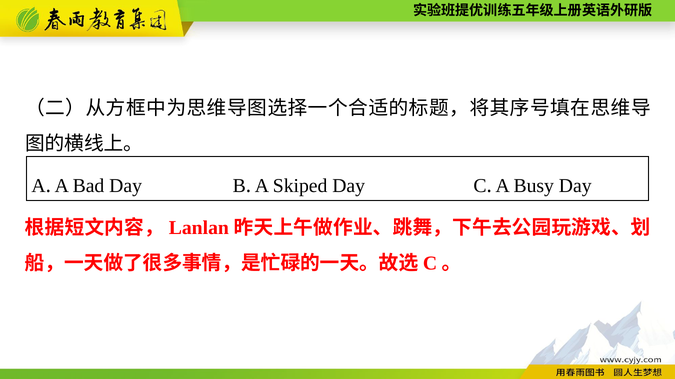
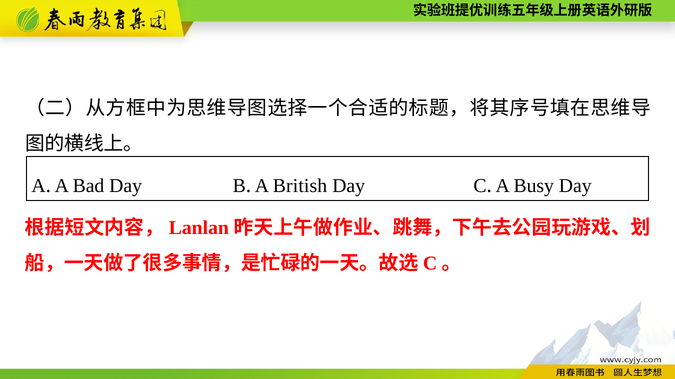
Skiped: Skiped -> British (300, 186)
